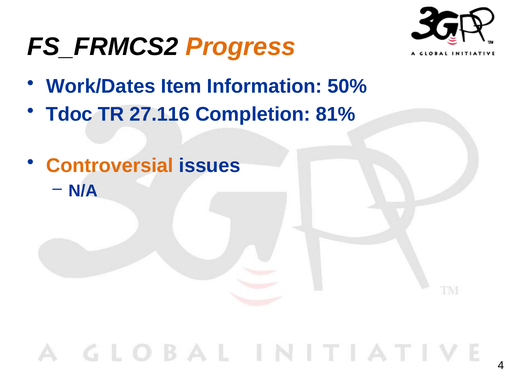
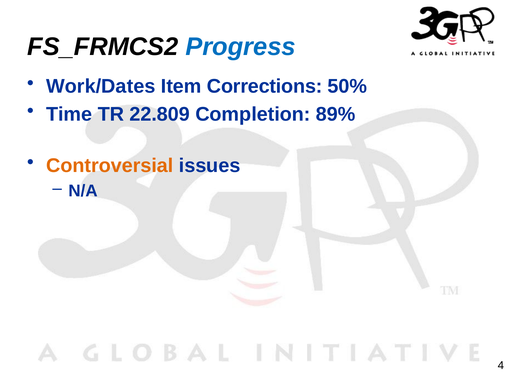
Progress colour: orange -> blue (241, 47)
Information: Information -> Corrections (265, 86)
Tdoc: Tdoc -> Time (69, 114)
27.116: 27.116 -> 22.809 (160, 114)
81%: 81% -> 89% (336, 114)
